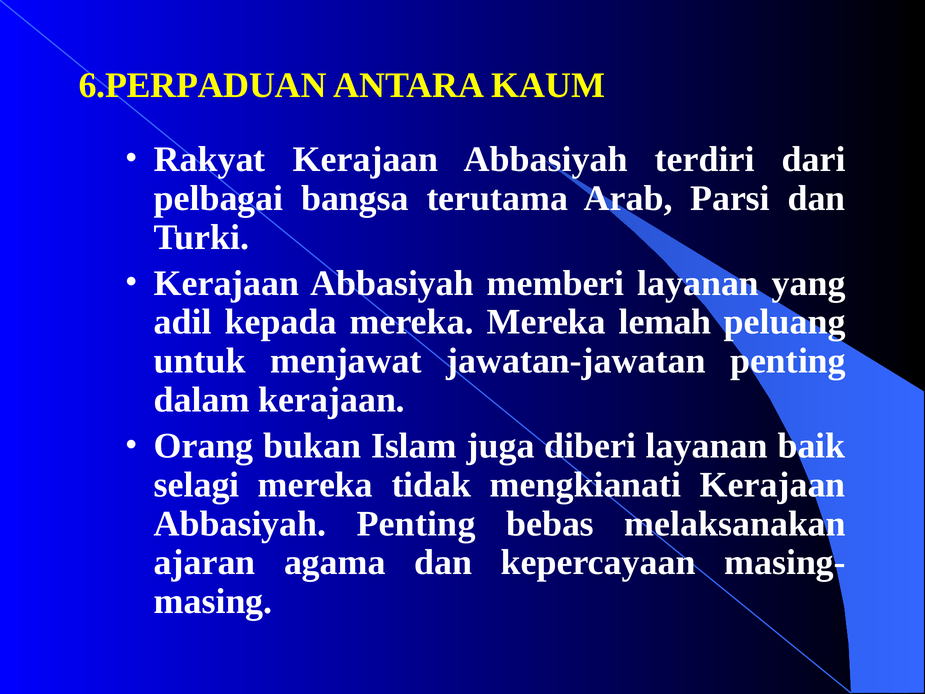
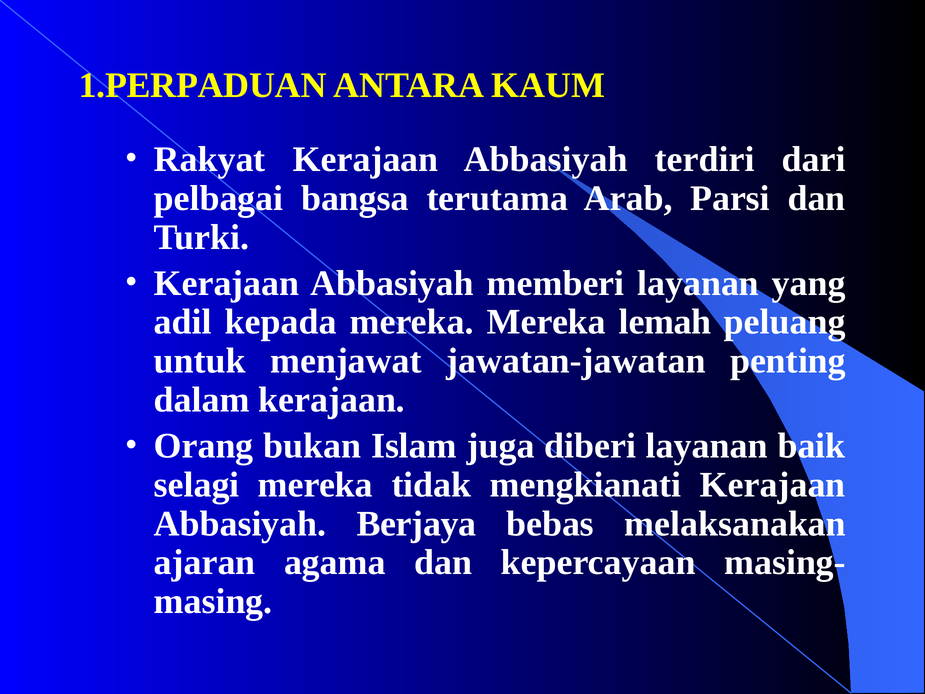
6.PERPADUAN: 6.PERPADUAN -> 1.PERPADUAN (203, 86)
Abbasiyah Penting: Penting -> Berjaya (416, 523)
